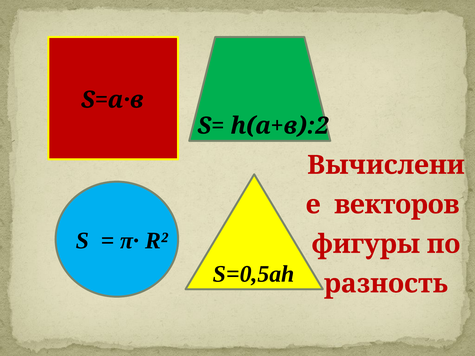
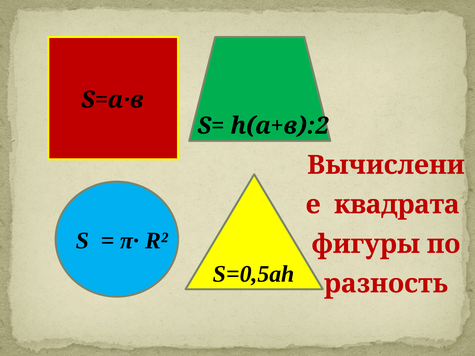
векторов: векторов -> квадрата (397, 205)
